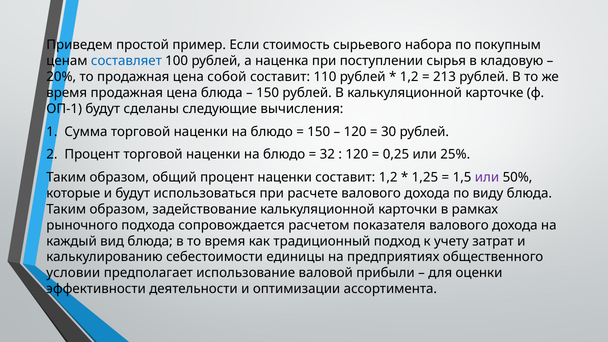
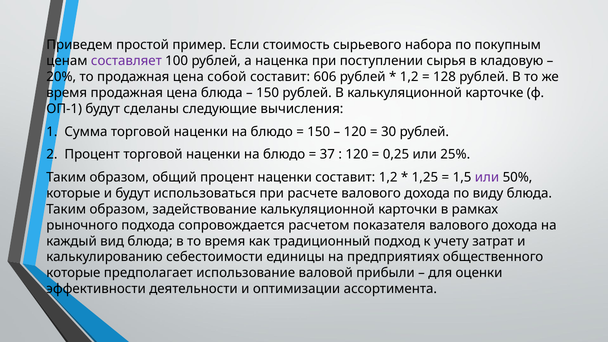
составляет colour: blue -> purple (126, 61)
110: 110 -> 606 (325, 77)
213: 213 -> 128 (444, 77)
32: 32 -> 37 (327, 155)
условии: условии -> которые (73, 273)
